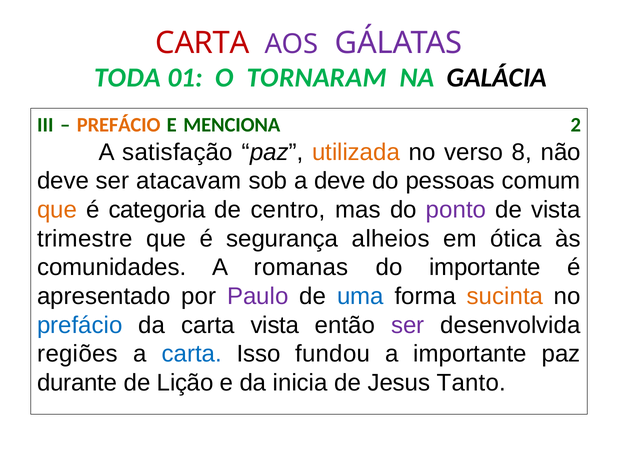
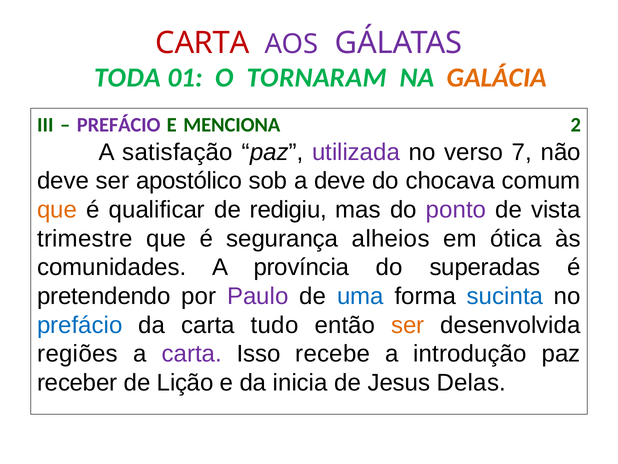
GALÁCIA colour: black -> orange (497, 78)
PREFÁCIO colour: orange -> purple (119, 125)
utilizada colour: orange -> purple (356, 152)
8: 8 -> 7 (522, 152)
atacavam: atacavam -> apostólico (189, 181)
pessoas: pessoas -> chocava (450, 181)
categoria: categoria -> qualificar (157, 210)
centro: centro -> redigiu (288, 210)
romanas: romanas -> província (301, 267)
do importante: importante -> superadas (485, 267)
apresentado: apresentado -> pretendendo (104, 296)
sucinta colour: orange -> blue (505, 296)
carta vista: vista -> tudo (275, 325)
ser colour: purple -> orange (408, 325)
carta colour: blue -> purple (192, 354)
fundou: fundou -> recebe (333, 354)
a importante: importante -> introdução (470, 354)
durante: durante -> receber (77, 382)
Tanto: Tanto -> Delas (471, 382)
